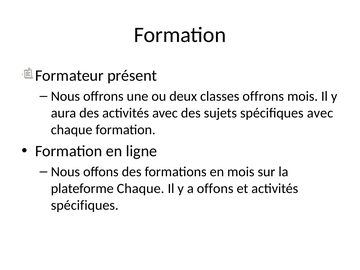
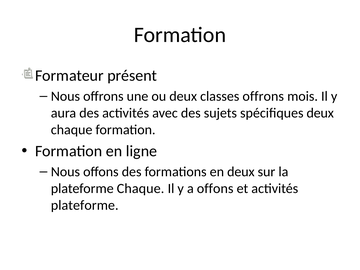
spécifiques avec: avec -> deux (320, 113)
en mois: mois -> deux (241, 172)
spécifiques: spécifiques -> plateforme (85, 205)
